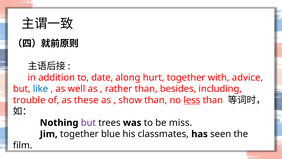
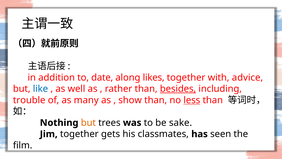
hurt: hurt -> likes (154, 77)
besides underline: none -> present (178, 89)
these: these -> many (86, 100)
but colour: purple -> orange (88, 122)
miss: miss -> sake (181, 122)
blue: blue -> gets (111, 134)
